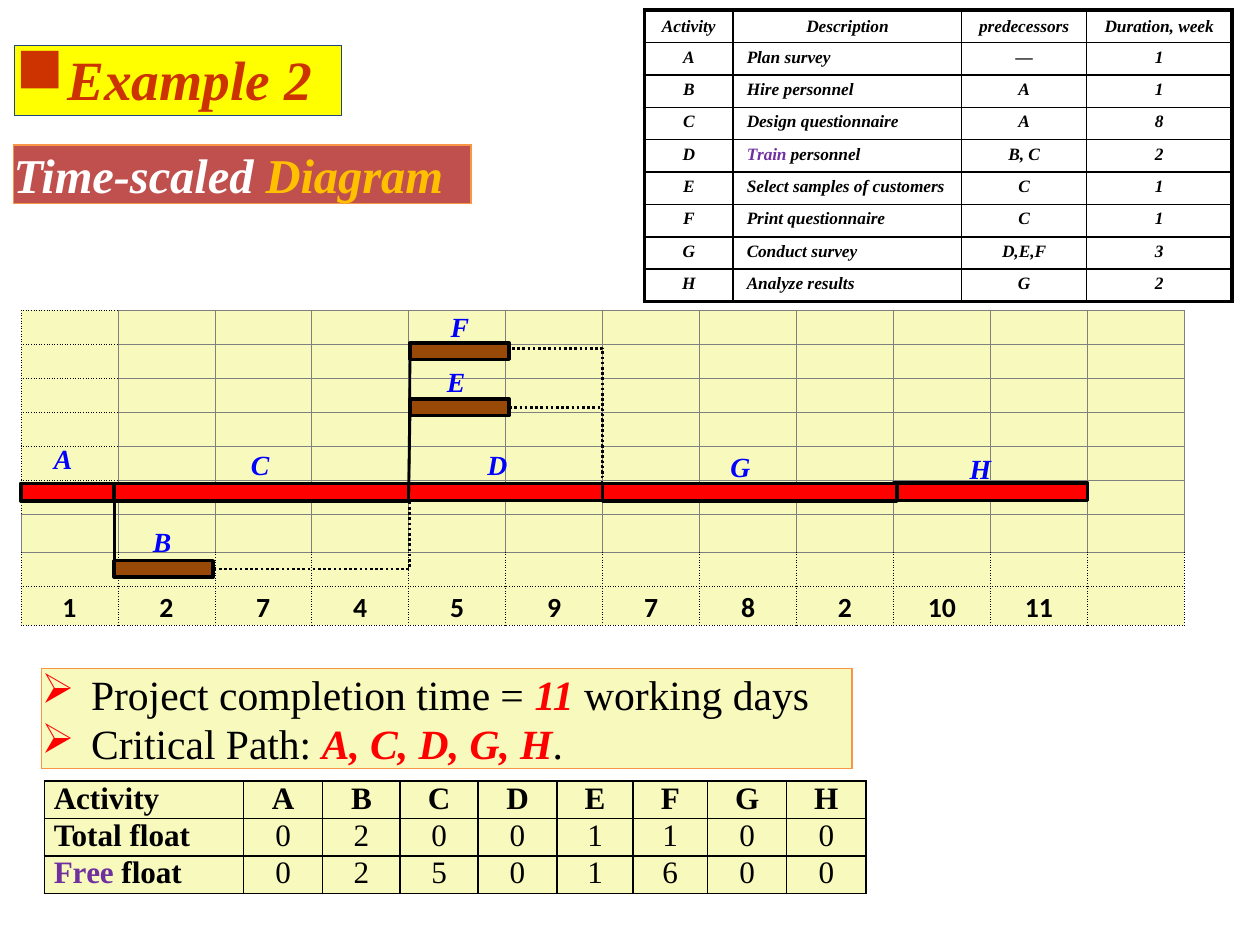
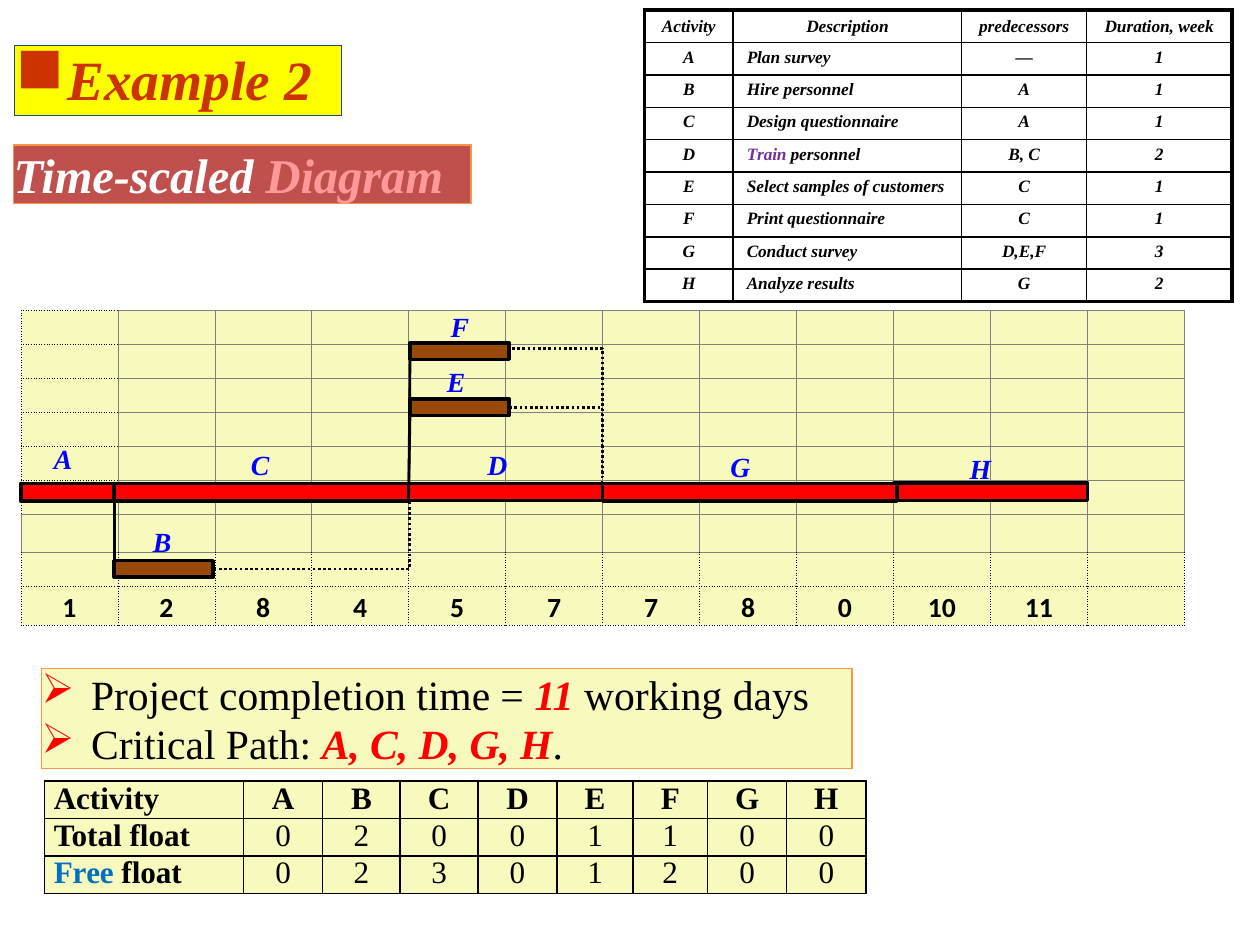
questionnaire A 8: 8 -> 1 (1159, 122)
Diagram colour: yellow -> pink (354, 178)
2 7: 7 -> 8 (263, 608)
5 9: 9 -> 7 (554, 608)
8 2: 2 -> 0 (845, 608)
Free colour: purple -> blue (84, 874)
2 5: 5 -> 3 (439, 874)
0 1 6: 6 -> 2 (670, 874)
